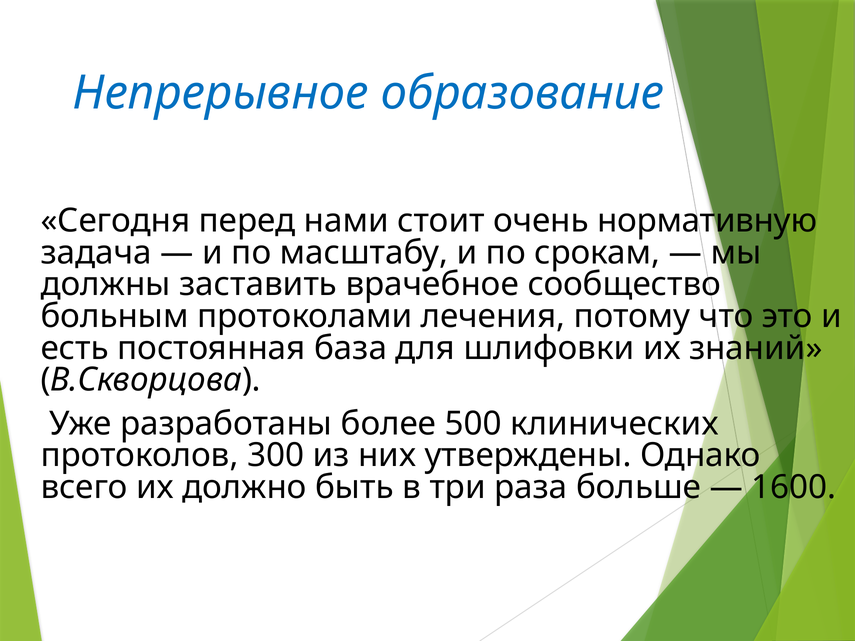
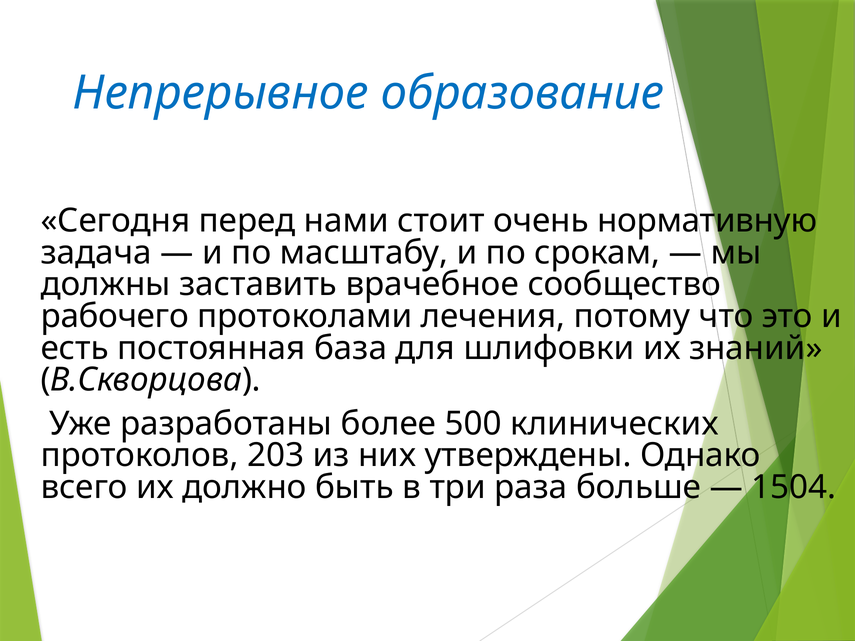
больным: больным -> рабочего (115, 316)
300: 300 -> 203 (276, 456)
1600: 1600 -> 1504 (794, 487)
